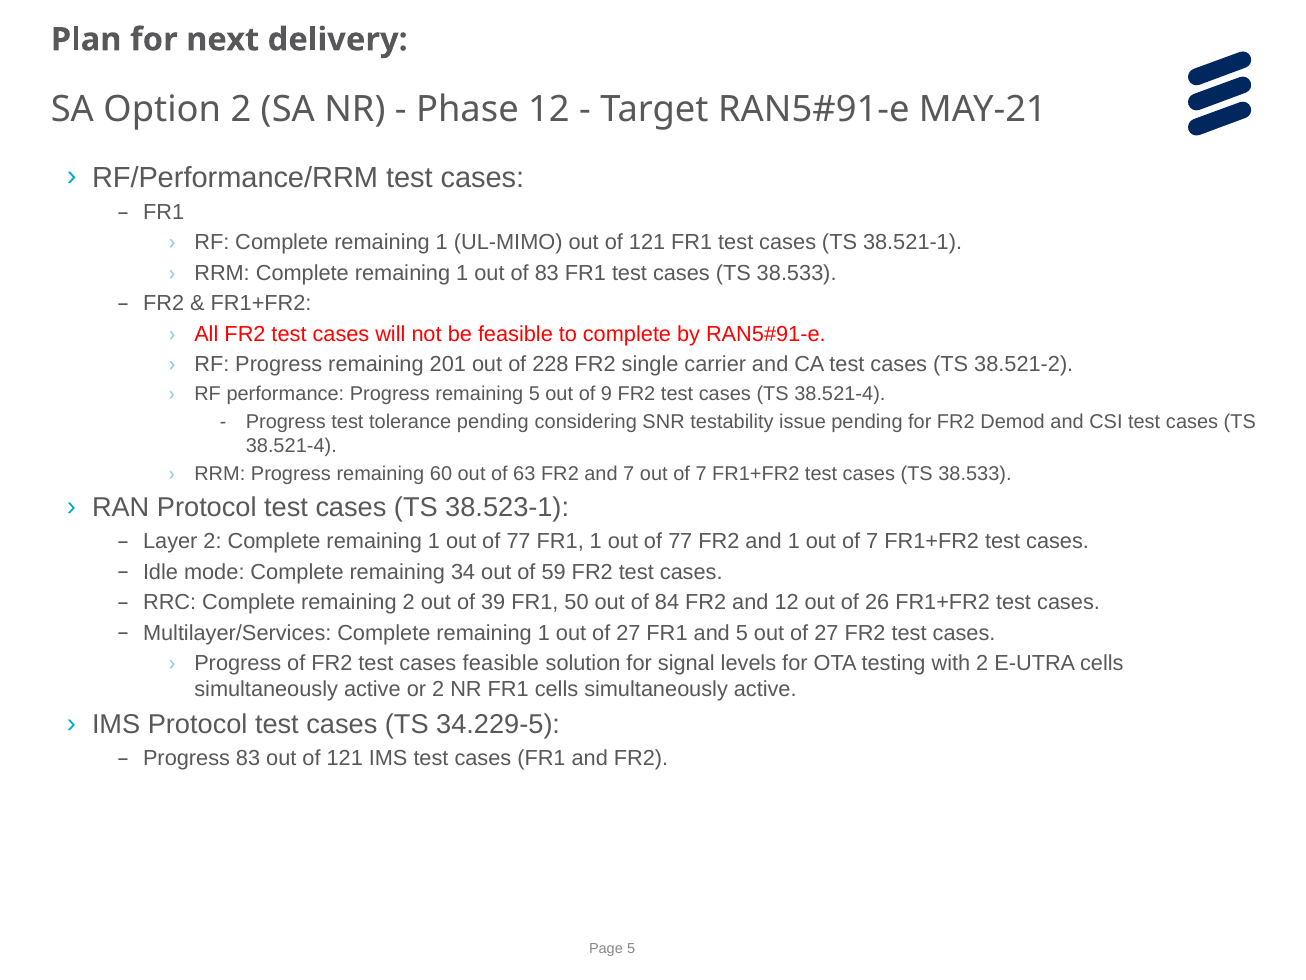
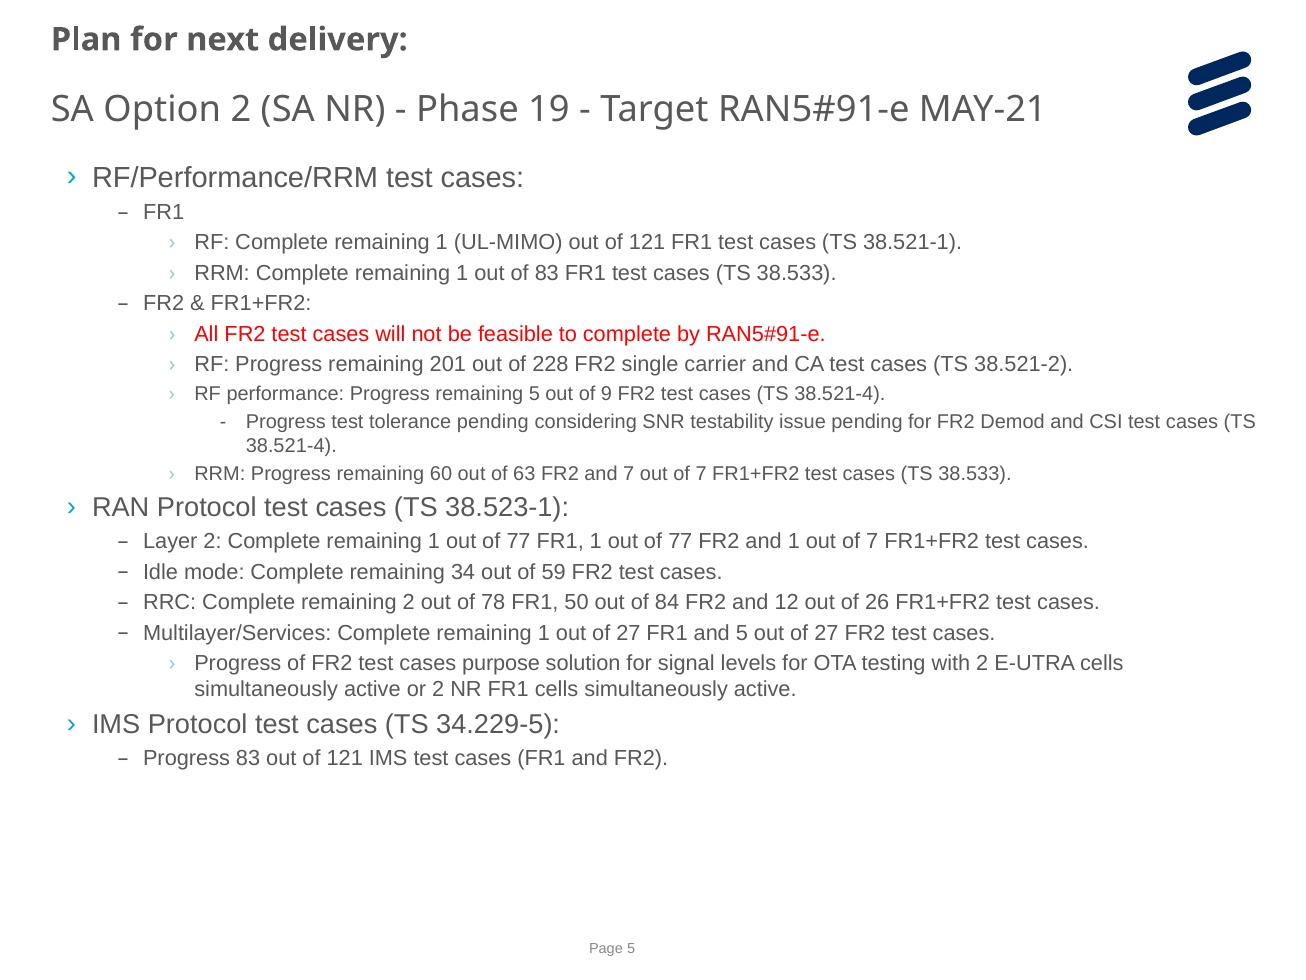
Phase 12: 12 -> 19 (549, 110)
39: 39 -> 78 (493, 602)
cases feasible: feasible -> purpose (501, 663)
